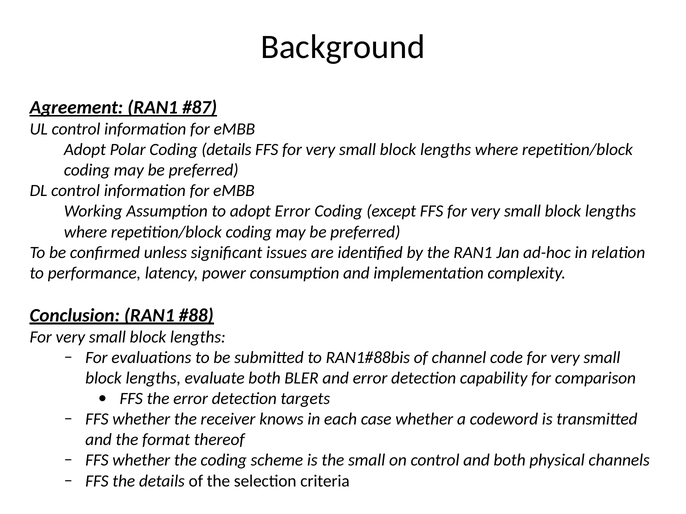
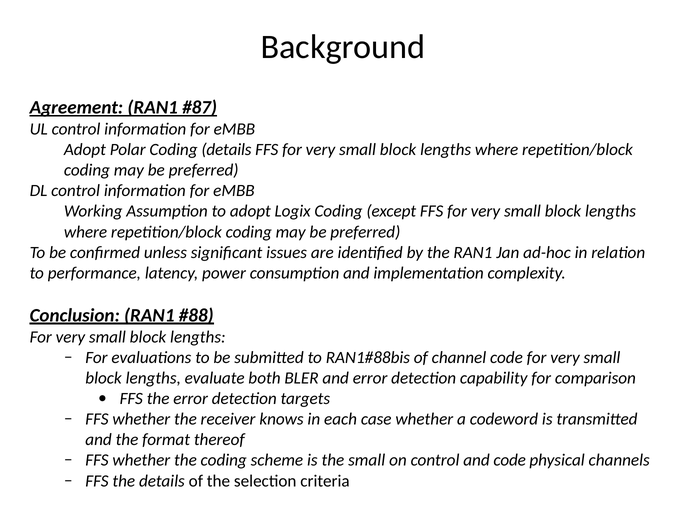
adopt Error: Error -> Logix (293, 212)
and both: both -> code (510, 461)
